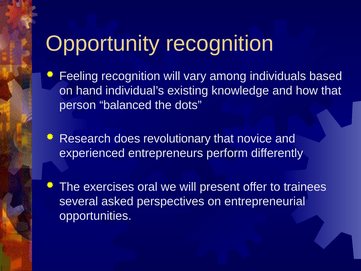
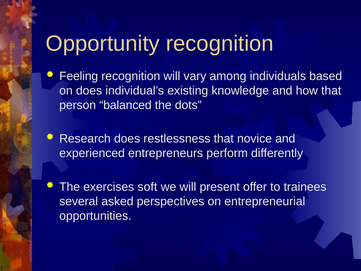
on hand: hand -> does (89, 90)
revolutionary: revolutionary -> restlessness (177, 139)
oral: oral -> soft (147, 187)
